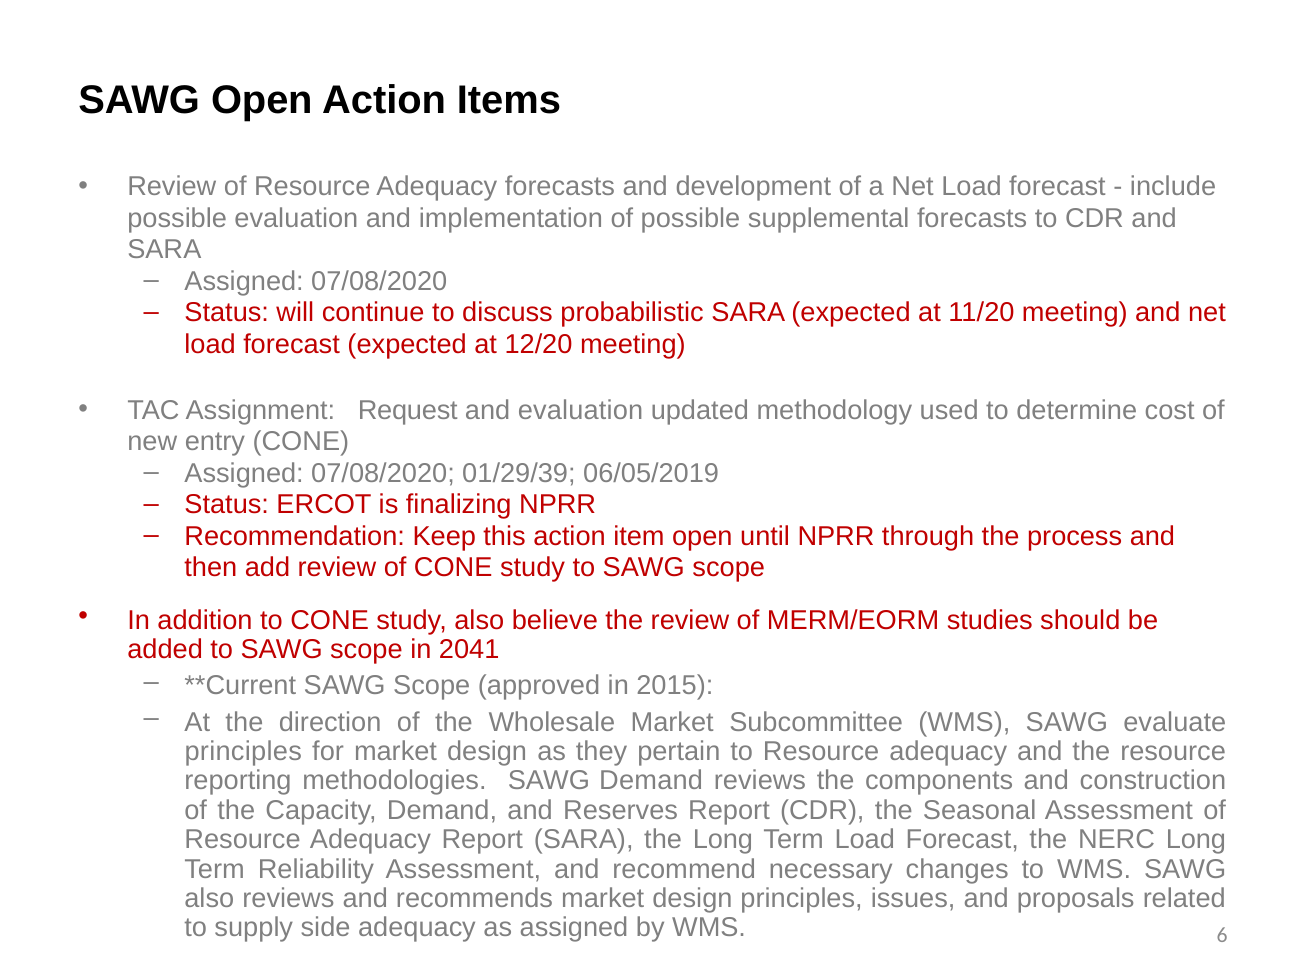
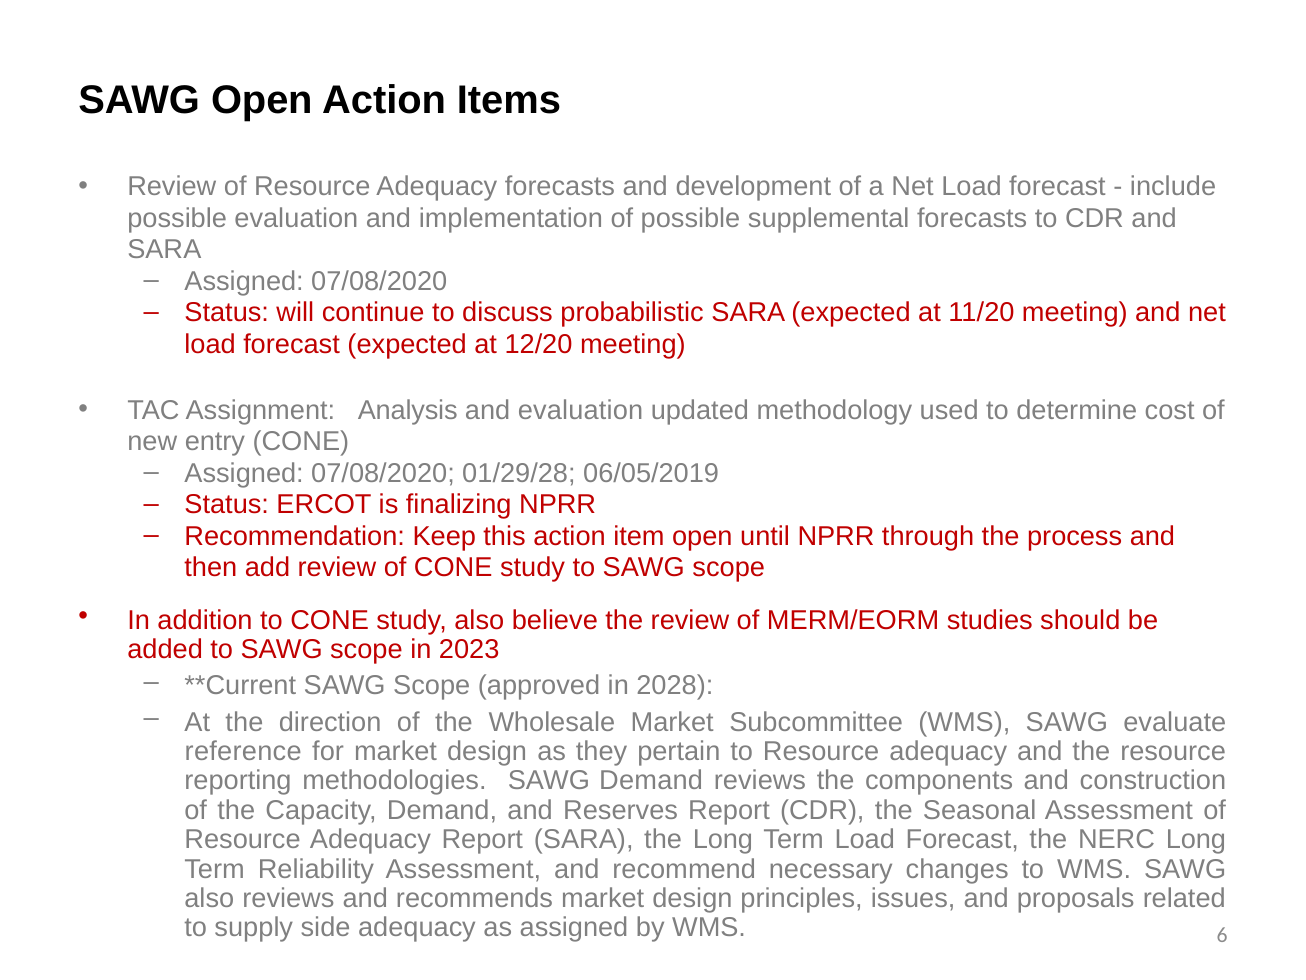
Request: Request -> Analysis (408, 410)
01/29/39: 01/29/39 -> 01/29/28 (519, 473)
2041: 2041 -> 2023 (469, 649)
2015: 2015 -> 2028 (675, 685)
principles: principles -> reference (243, 751)
